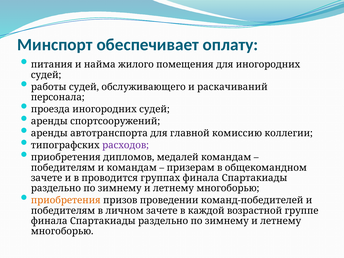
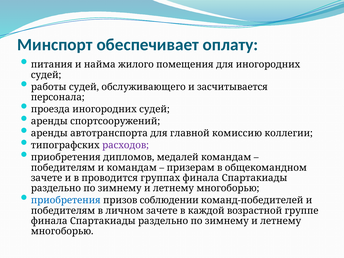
раскачиваний: раскачиваний -> засчитывается (232, 87)
приобретения colour: orange -> blue (66, 200)
проведении: проведении -> соблюдении (169, 200)
